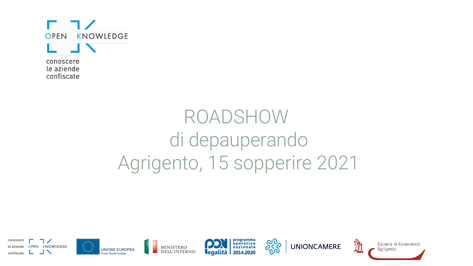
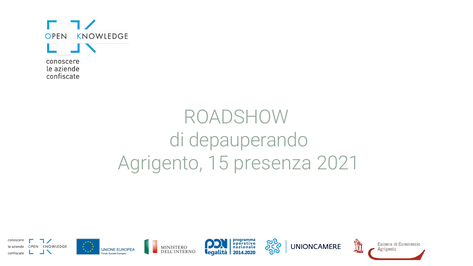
sopperire: sopperire -> presenza (273, 163)
